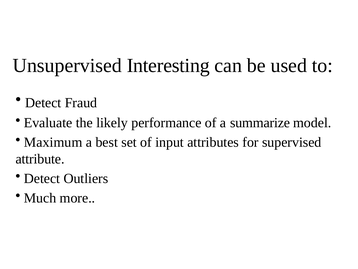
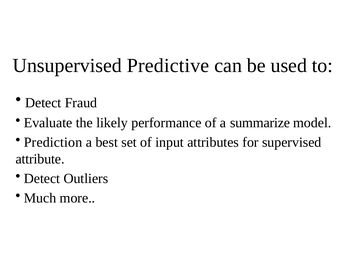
Interesting: Interesting -> Predictive (168, 66)
Maximum: Maximum -> Prediction (53, 142)
